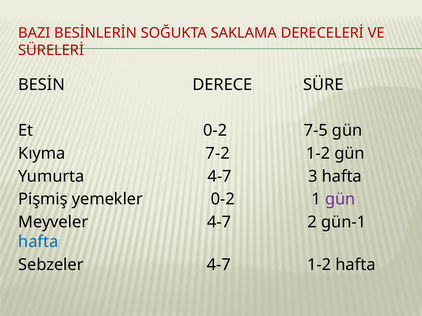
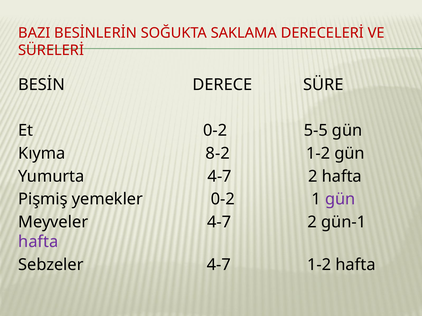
7-5: 7-5 -> 5-5 (316, 131)
7-2: 7-2 -> 8-2 (218, 154)
Yumurta 4-7 3: 3 -> 2 (313, 177)
hafta colour: blue -> purple (38, 242)
